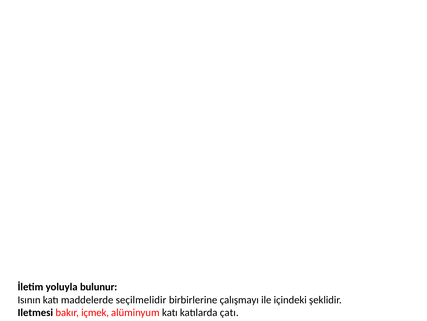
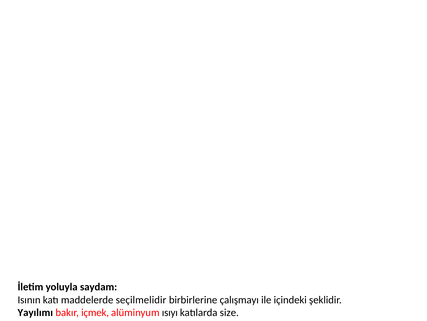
bulunur: bulunur -> saydam (99, 286)
Iletmesi: Iletmesi -> Yayılımı (35, 312)
alüminyum katı: katı -> ısıyı (170, 312)
çatı: çatı -> size (229, 312)
